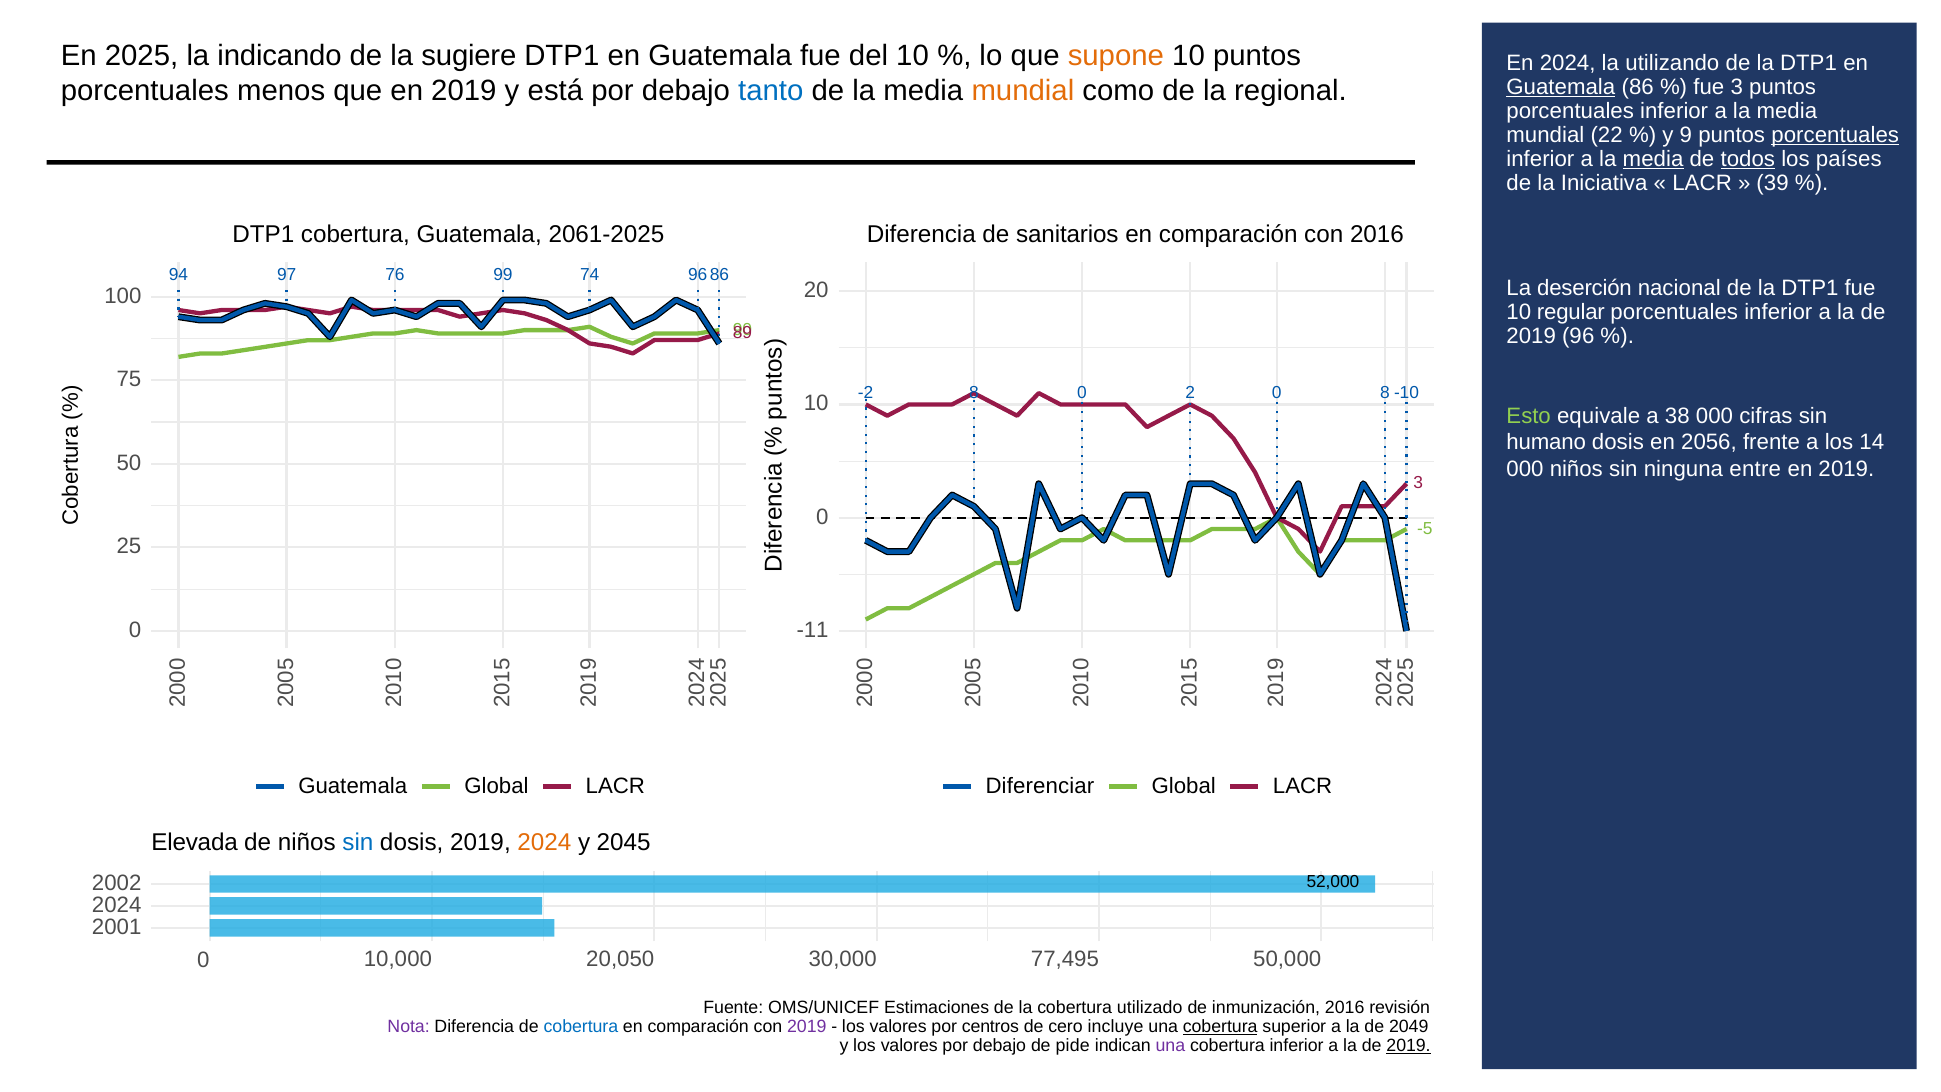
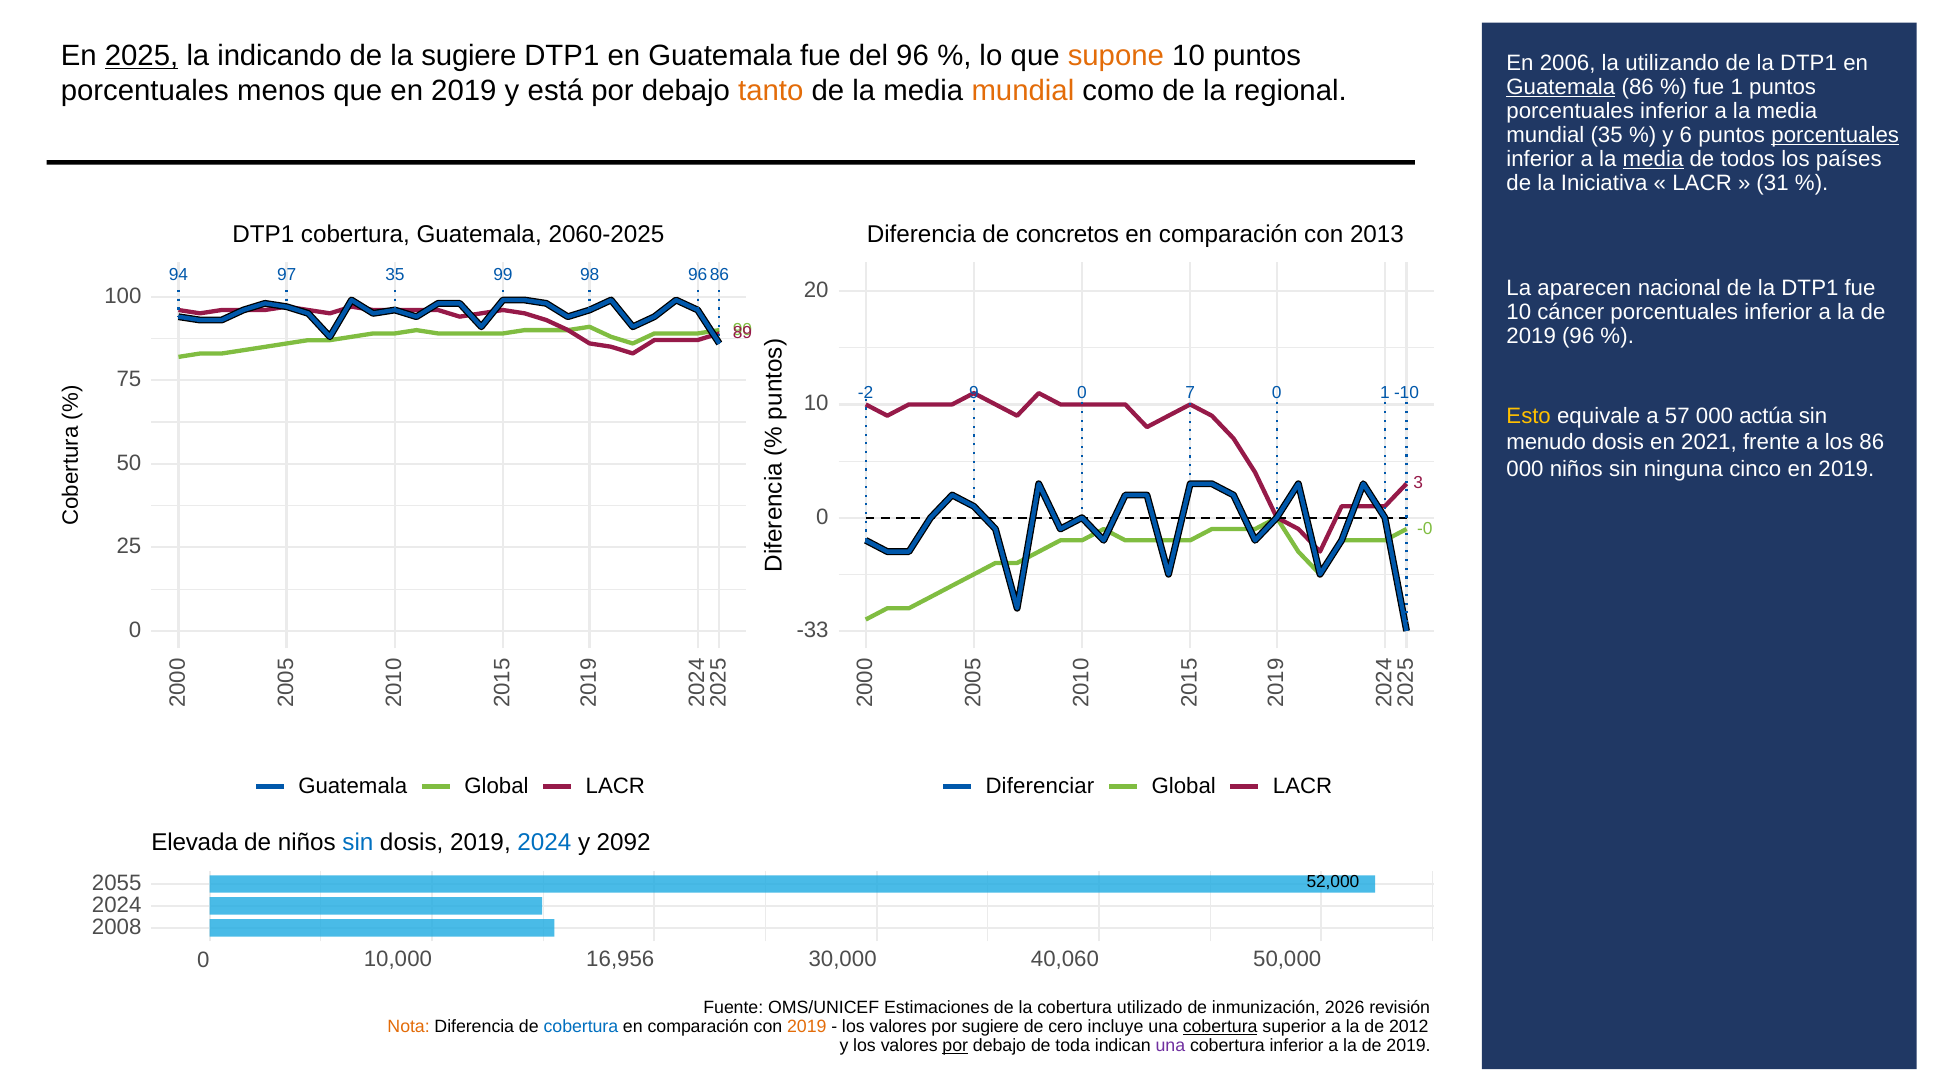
2025 underline: none -> present (142, 56)
del 10: 10 -> 96 (913, 56)
En 2024: 2024 -> 2006 (1568, 63)
fue 3: 3 -> 1 (1737, 87)
tanto colour: blue -> orange (771, 91)
mundial 22: 22 -> 35 (1607, 135)
y 9: 9 -> 6 (1686, 135)
todos underline: present -> none (1748, 159)
39: 39 -> 31 (1773, 183)
sanitarios: sanitarios -> concretos (1067, 234)
con 2016: 2016 -> 2013 (1377, 234)
2061-2025: 2061-2025 -> 2060-2025 (606, 235)
97 76: 76 -> 35 (395, 275)
74: 74 -> 98 (590, 275)
deserción: deserción -> aparecen (1584, 288)
regular: regular -> cáncer (1571, 312)
-2 8: 8 -> 9 (974, 392)
2: 2 -> 7 (1190, 392)
8: 8 -> 1 (1385, 392)
Esto colour: light green -> yellow (1529, 416)
38: 38 -> 57 (1677, 416)
cifras: cifras -> actúa (1766, 416)
humano: humano -> menudo (1546, 443)
2056: 2056 -> 2021 (1709, 443)
los 14: 14 -> 86 (1872, 443)
entre: entre -> cinco (1755, 469)
-5: -5 -> -0 (1425, 528)
-11: -11 -> -33 (813, 630)
2024 colour: orange -> blue (544, 842)
2045: 2045 -> 2092 (624, 842)
2002: 2002 -> 2055 (117, 883)
2001: 2001 -> 2008 (117, 927)
20,050: 20,050 -> 16,956 (620, 959)
77,495: 77,495 -> 40,060 (1065, 959)
inmunización 2016: 2016 -> 2026 (1345, 1007)
Nota colour: purple -> orange (409, 1026)
2019 colour: purple -> orange (807, 1026)
por centros: centros -> sugiere (990, 1026)
2049: 2049 -> 2012 (1409, 1026)
por underline: none -> present (955, 1045)
pide: pide -> toda (1073, 1045)
2019 underline: present -> none (1409, 1045)
